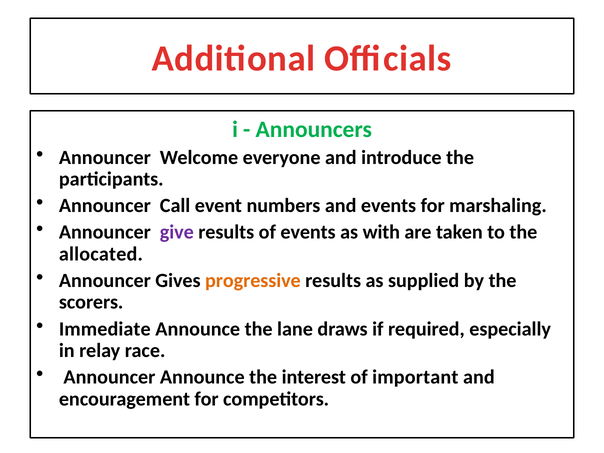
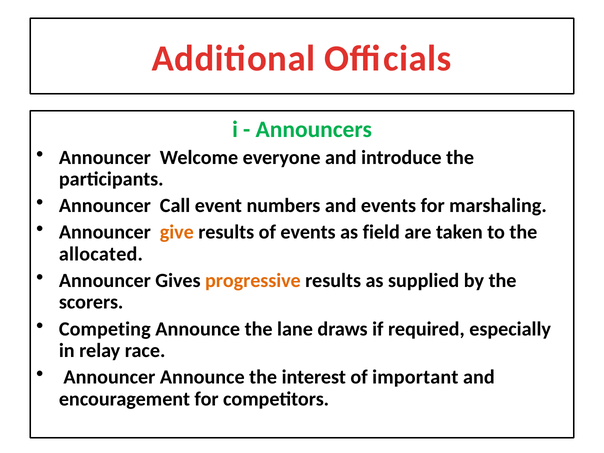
give colour: purple -> orange (177, 232)
with: with -> field (381, 232)
Immediate: Immediate -> Competing (105, 329)
